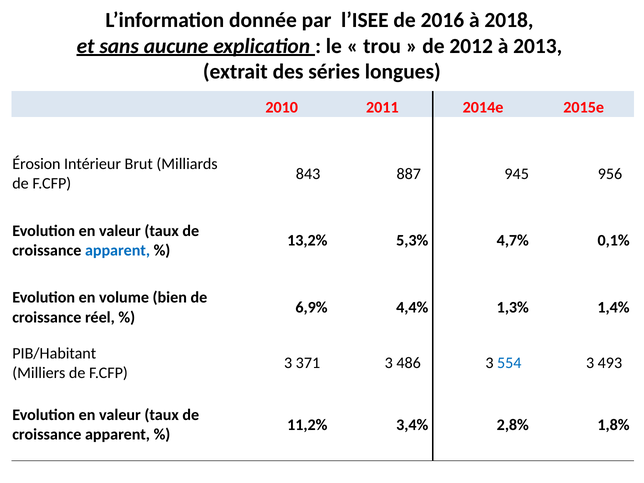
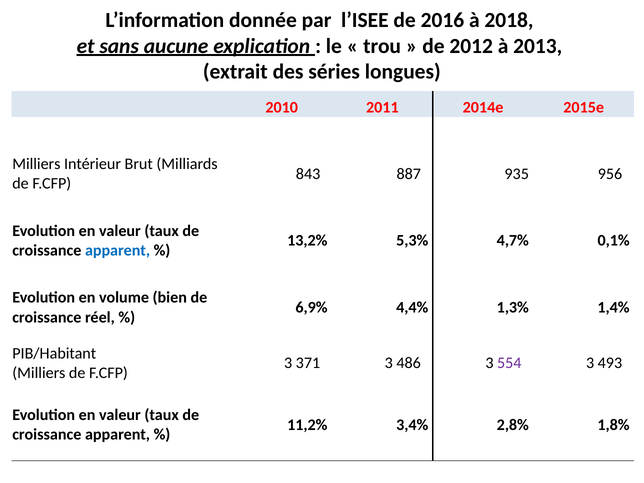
Érosion: Érosion -> Milliers (36, 164)
945: 945 -> 935 (517, 174)
554 colour: blue -> purple (509, 363)
